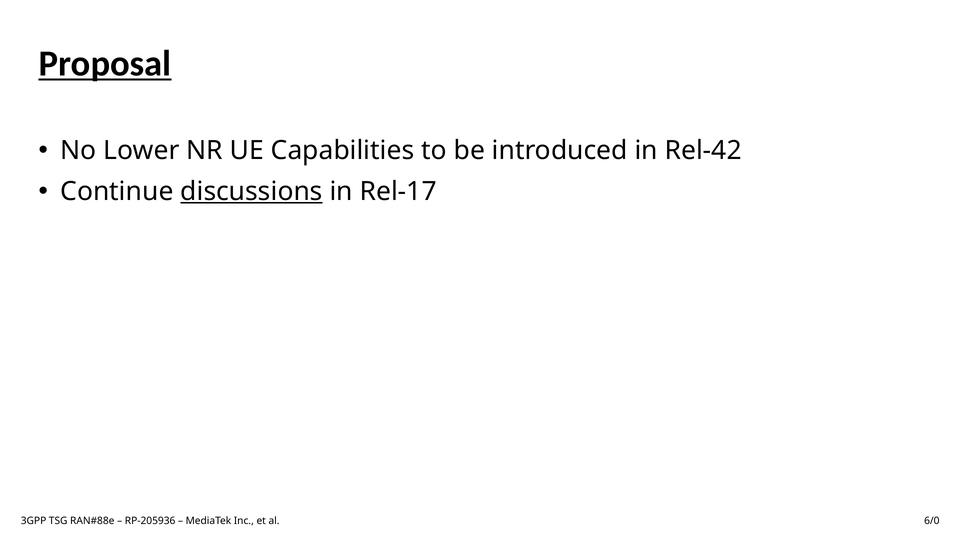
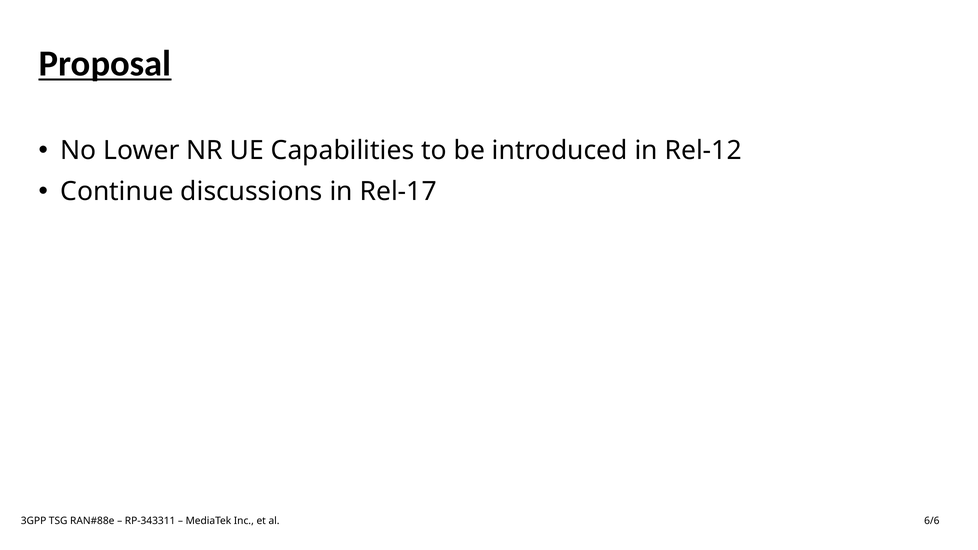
Rel-42: Rel-42 -> Rel-12 (703, 151)
discussions underline: present -> none (251, 191)
RP-205936: RP-205936 -> RP-343311 (150, 521)
6/0: 6/0 -> 6/6 (932, 521)
